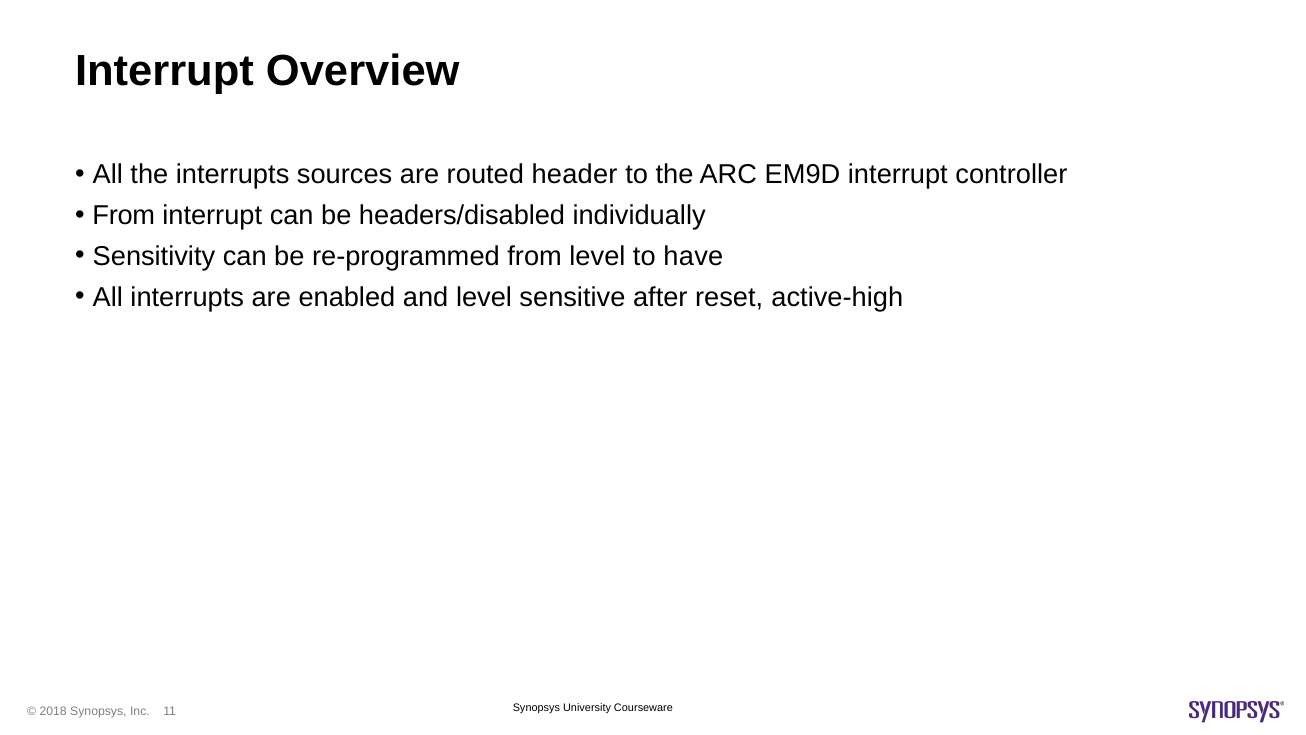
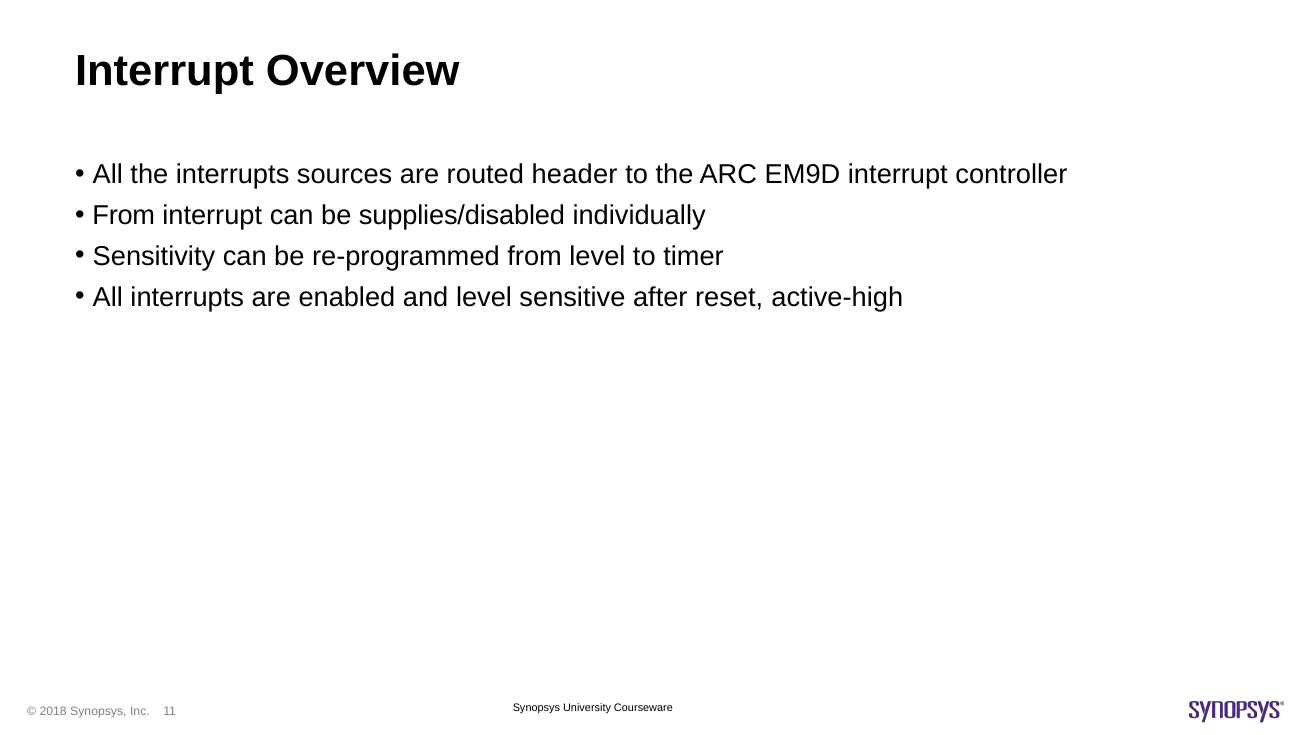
headers/disabled: headers/disabled -> supplies/disabled (462, 215)
have: have -> timer (694, 256)
